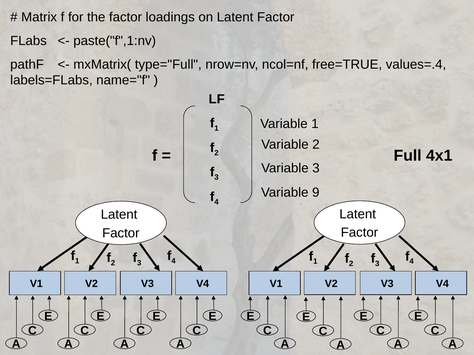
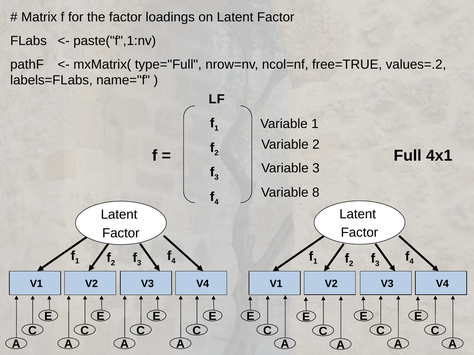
values=.4: values=.4 -> values=.2 (416, 65)
9: 9 -> 8 (316, 193)
